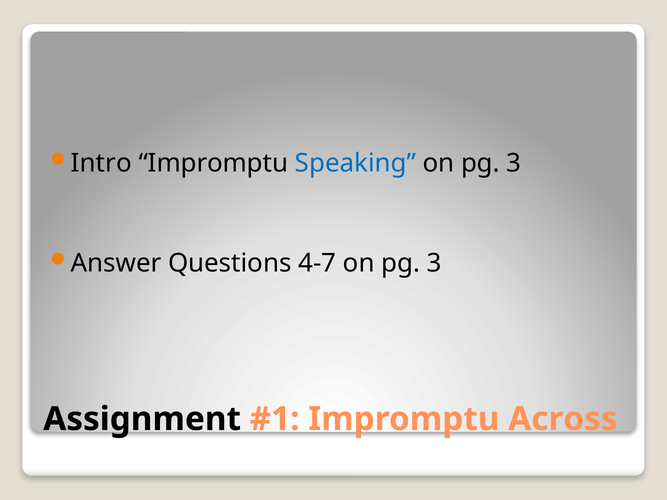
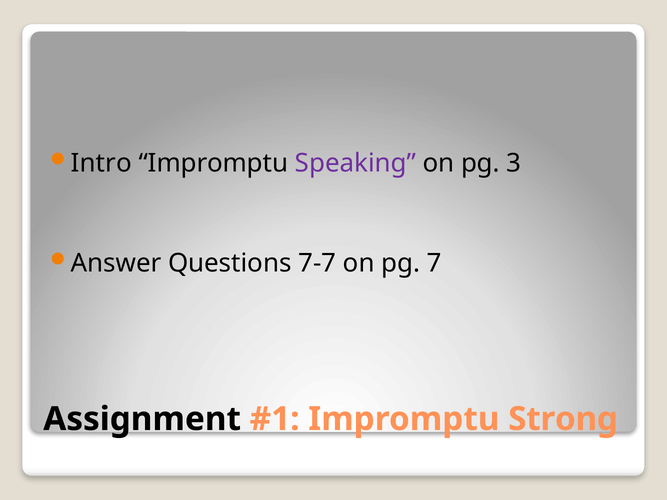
Speaking colour: blue -> purple (355, 163)
4-7: 4-7 -> 7-7 (317, 263)
3: 3 -> 7 (434, 263)
Across: Across -> Strong (563, 419)
